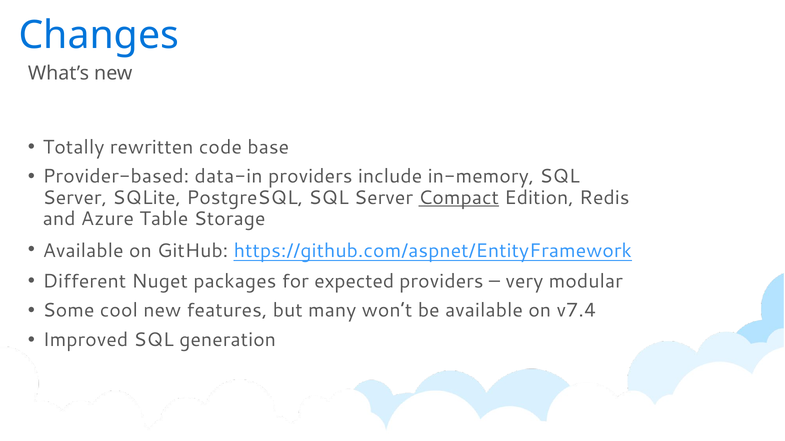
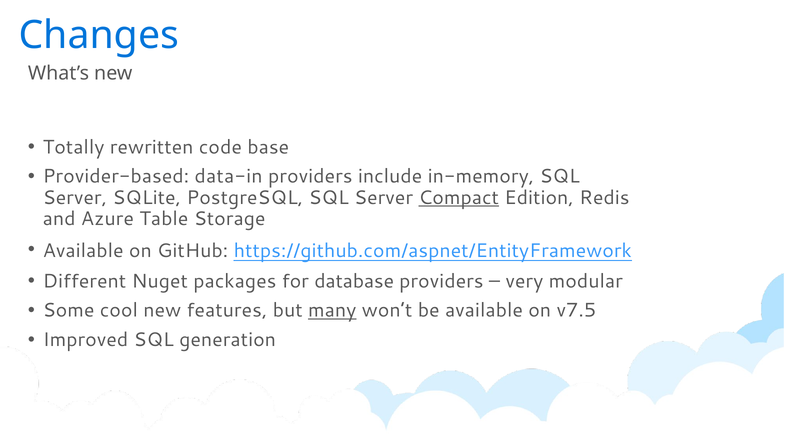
expected: expected -> database (354, 282)
many underline: none -> present (332, 311)
v7.4: v7.4 -> v7.5 (576, 311)
